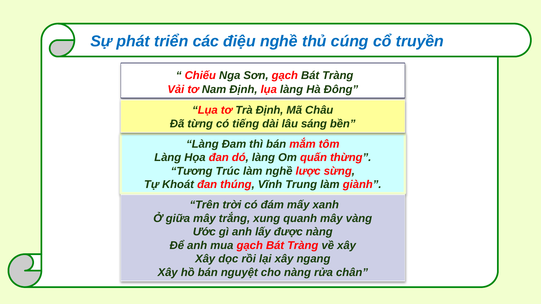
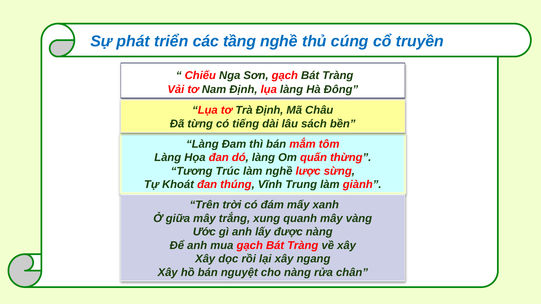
điệu: điệu -> tầng (240, 41)
sáng: sáng -> sách (314, 124)
